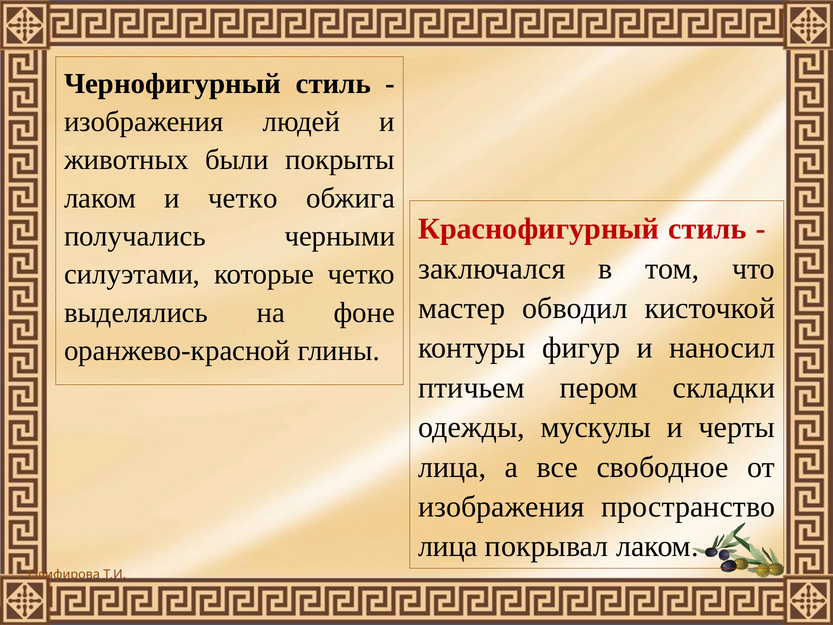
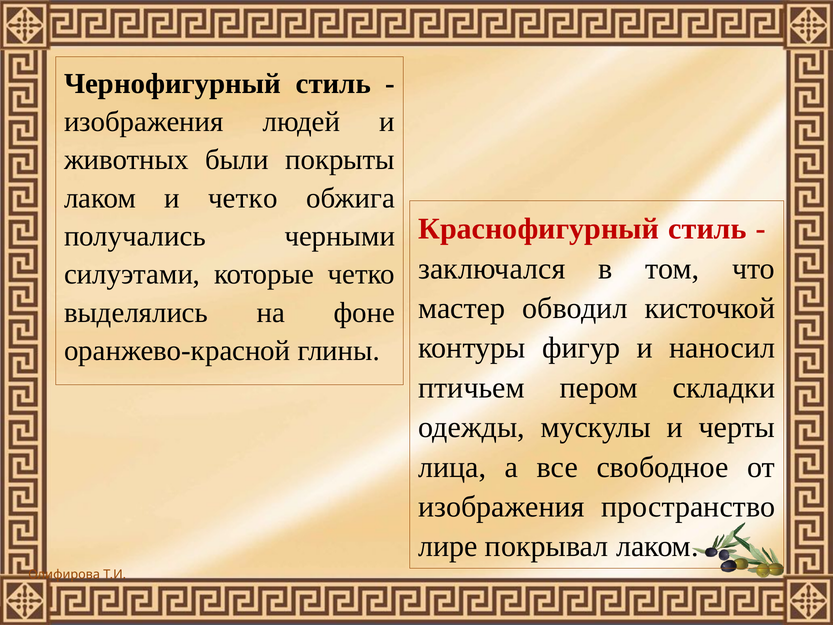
лица: лица -> лире (448, 546)
